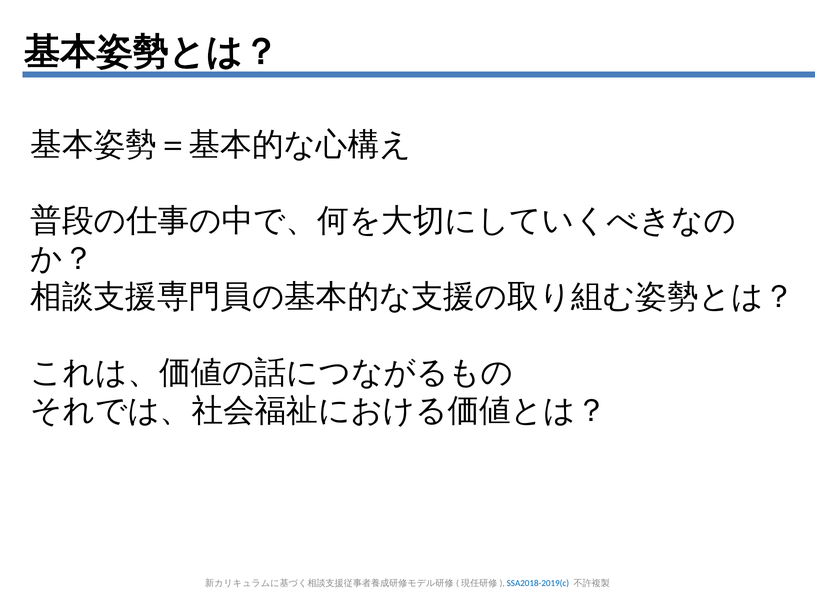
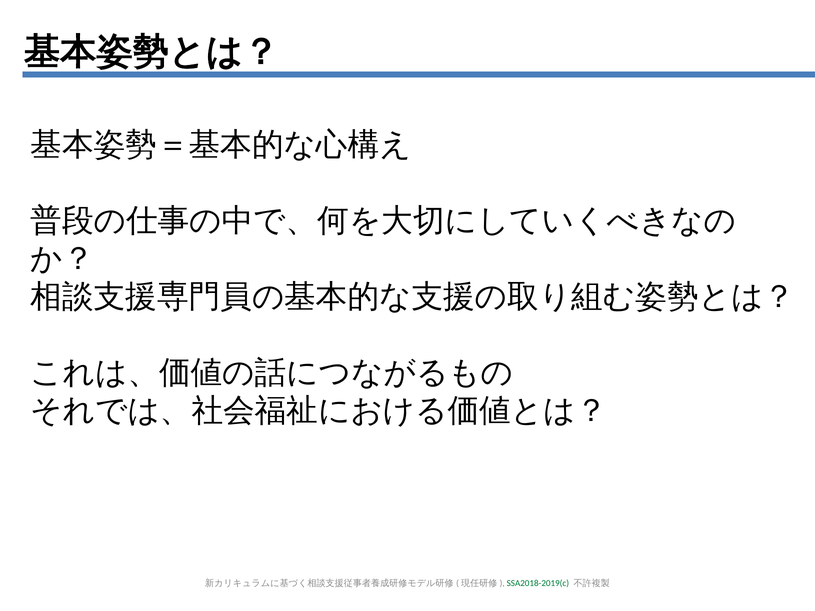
SSA2018-2019(c colour: blue -> green (538, 583)
